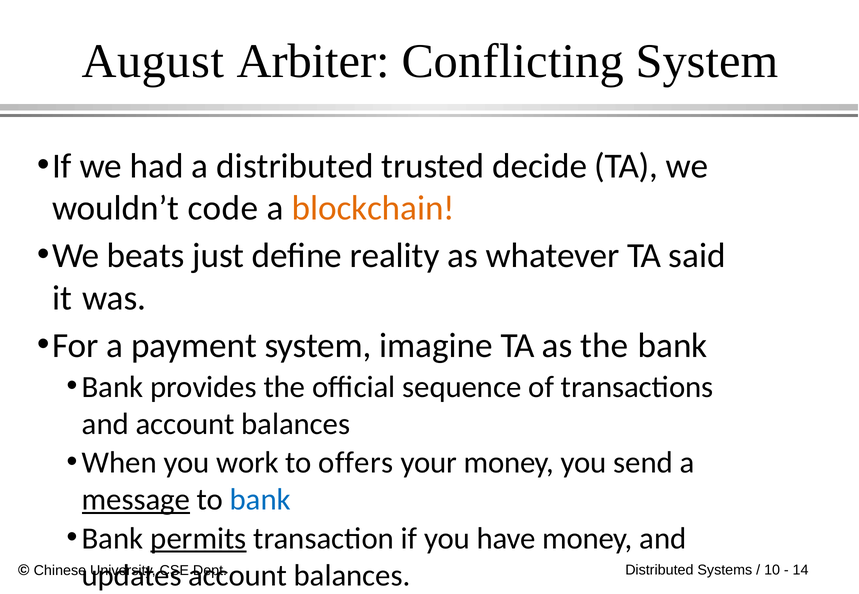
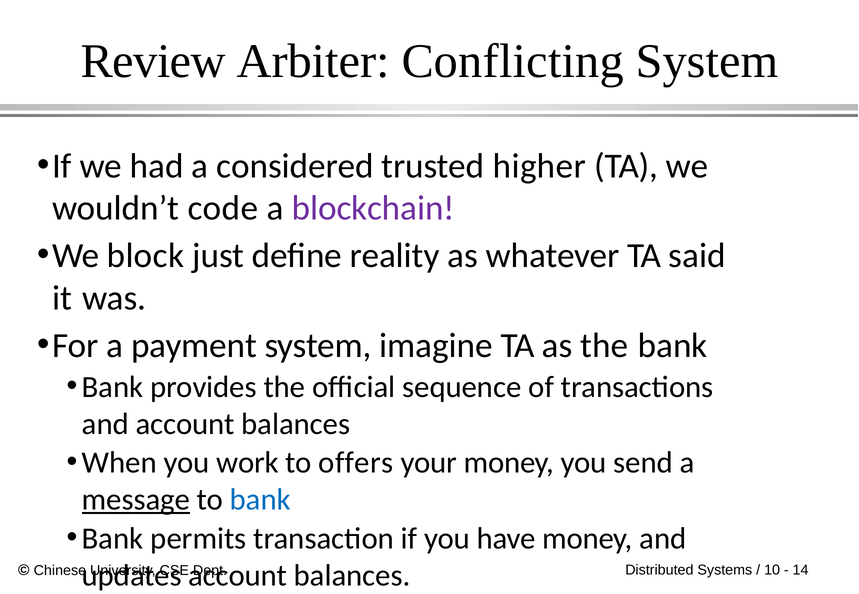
August: August -> Review (153, 62)
a distributed: distributed -> considered (295, 166)
decide: decide -> higher (539, 166)
blockchain colour: orange -> purple (373, 209)
beats: beats -> block (145, 256)
permits underline: present -> none (198, 539)
